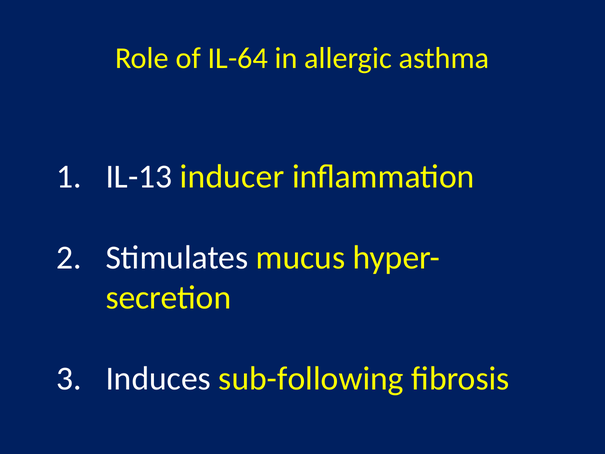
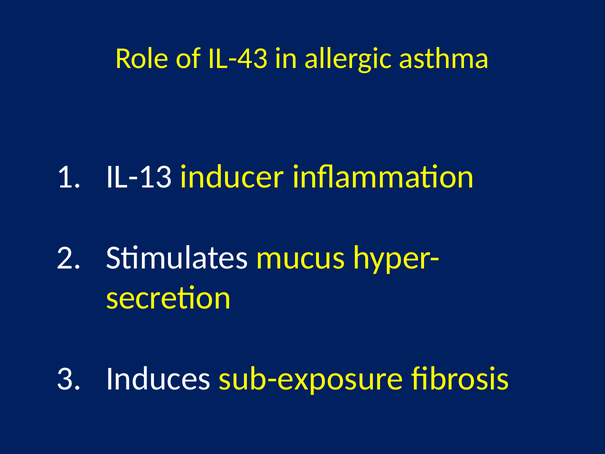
IL-64: IL-64 -> IL-43 (238, 58)
sub-following: sub-following -> sub-exposure (311, 378)
